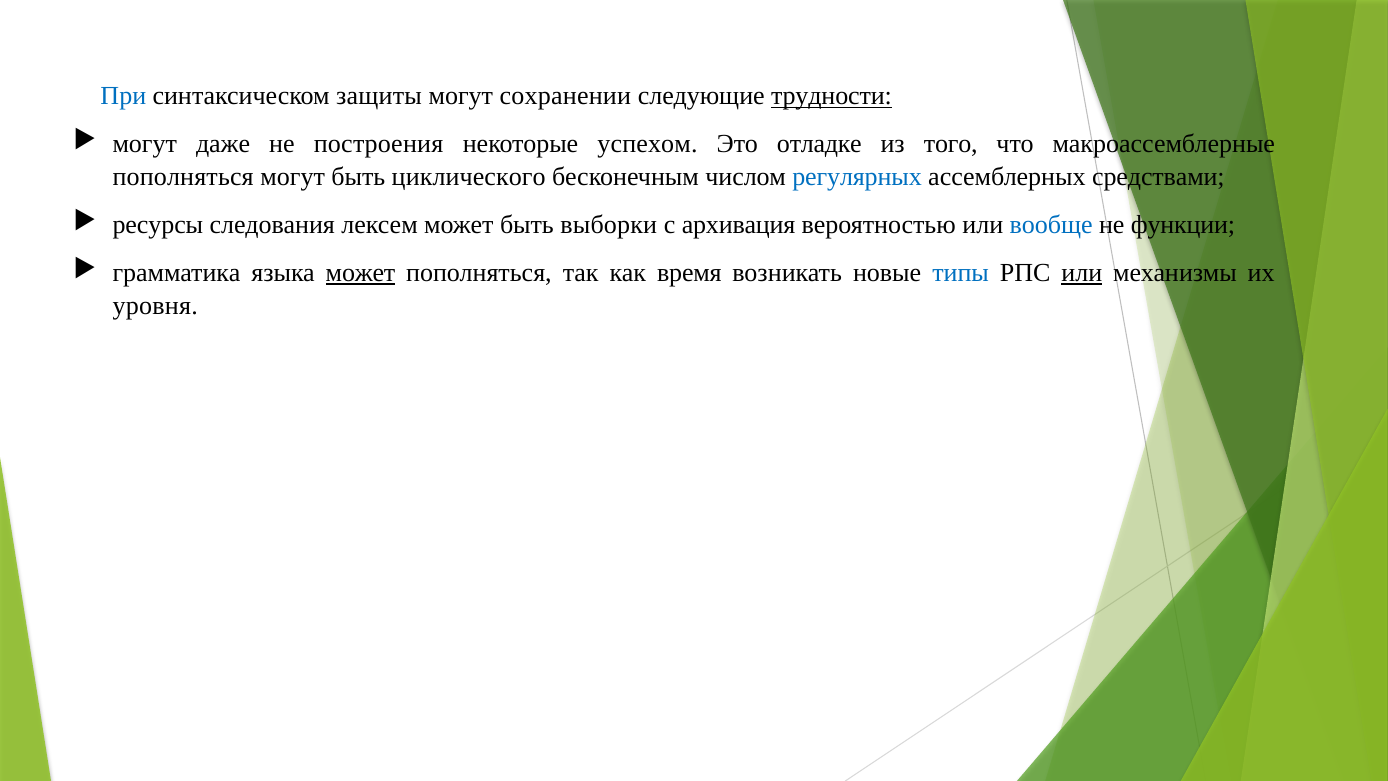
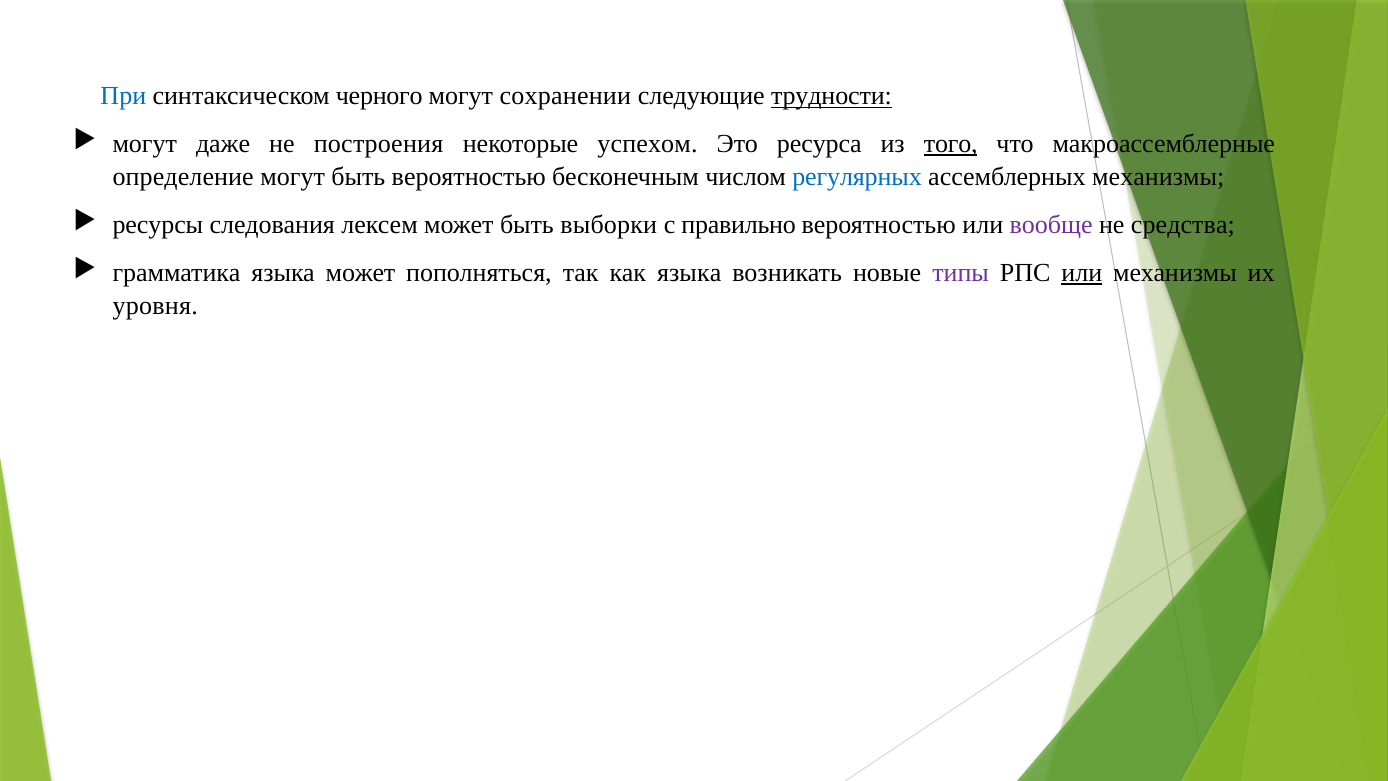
защиты: защиты -> черного (379, 96)
отладке: отладке -> ресурса (819, 144)
того underline: none -> present (951, 144)
пополняться: пополняться -> определение (183, 177)
быть циклического: циклического -> вероятностью (469, 177)
ассемблерных средствами: средствами -> механизмы (1158, 177)
архивация: архивация -> правильно (739, 225)
вообще colour: blue -> purple (1051, 225)
функции: функции -> средства (1183, 225)
может underline: present -> none (361, 273)
как время: время -> языка (689, 273)
типы colour: blue -> purple (961, 273)
